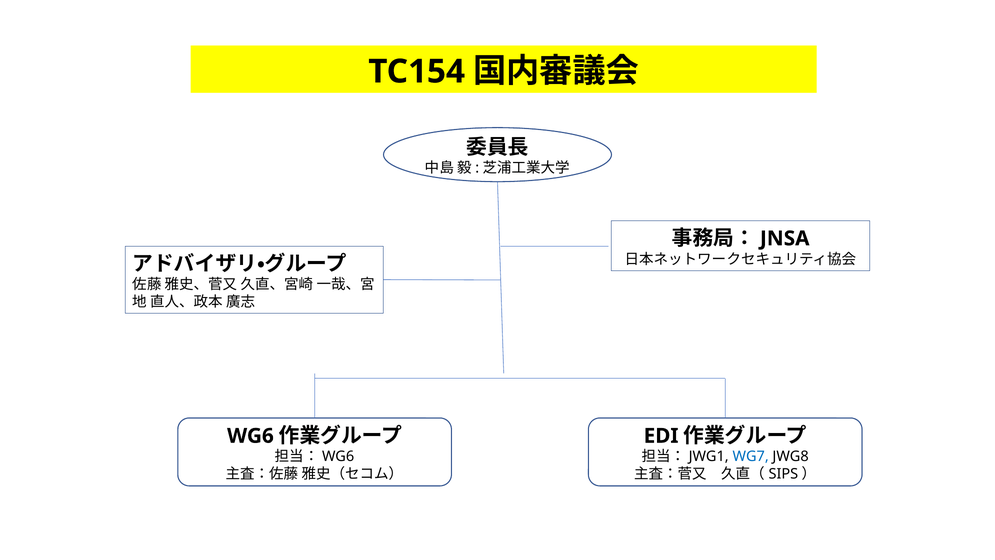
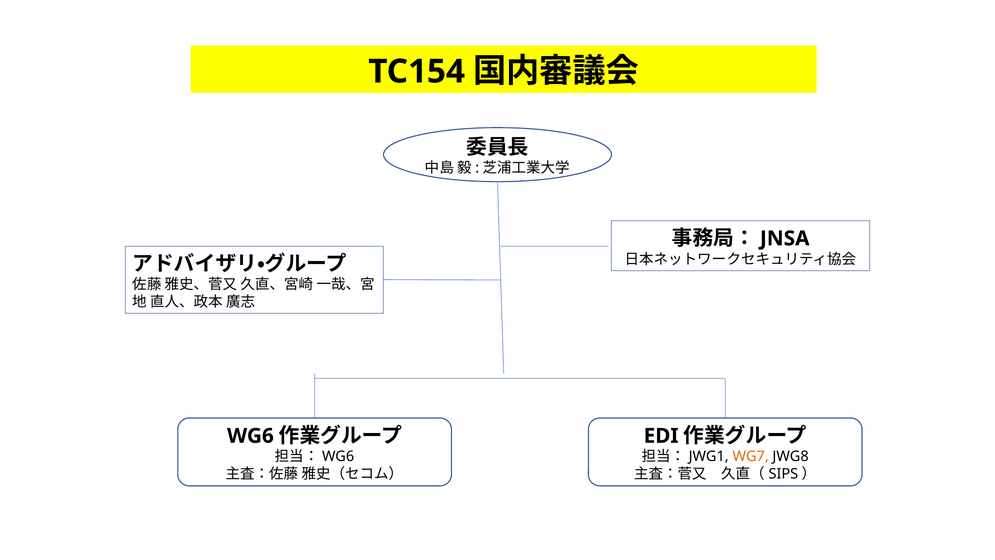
WG7 colour: blue -> orange (751, 456)
